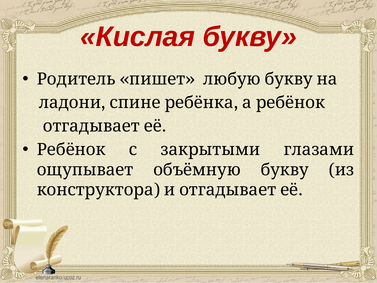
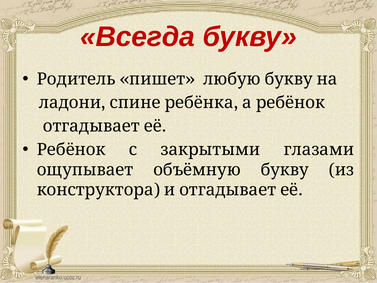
Кислая: Кислая -> Всегда (137, 37)
